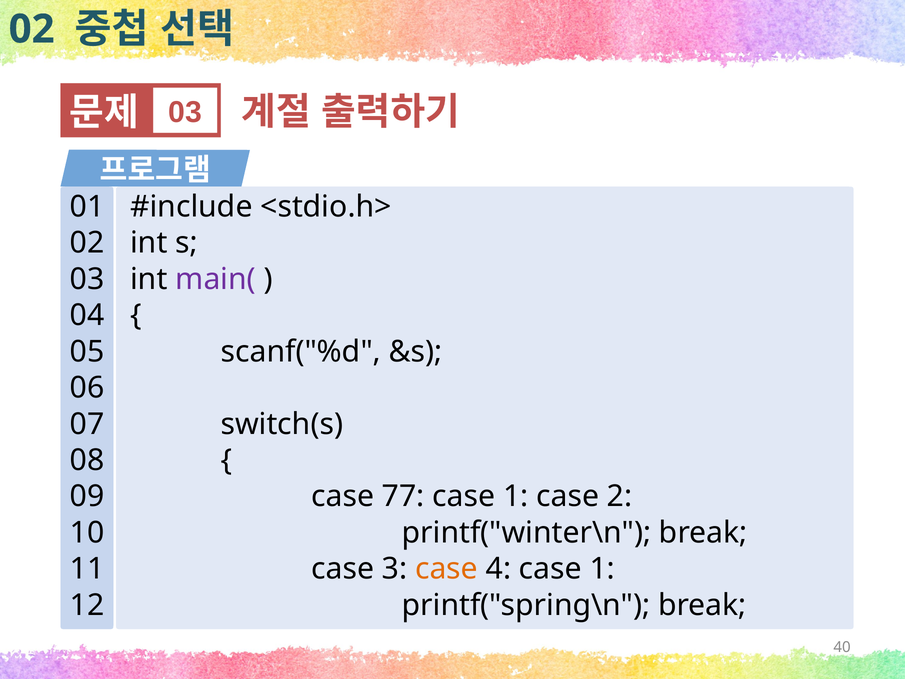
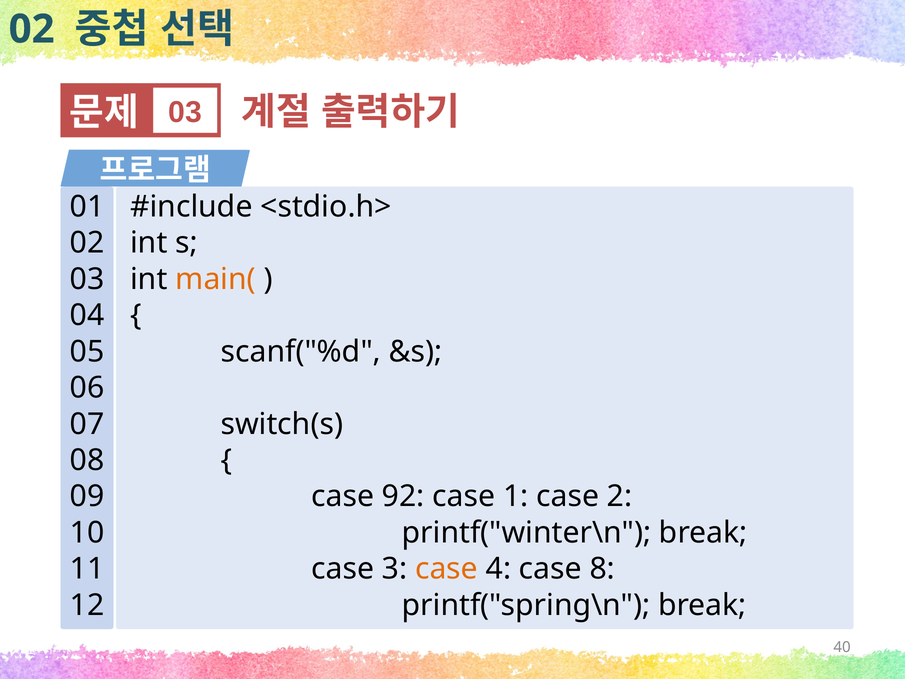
main( colour: purple -> orange (216, 279)
77: 77 -> 92 (403, 496)
4 case 1: 1 -> 8 (602, 569)
